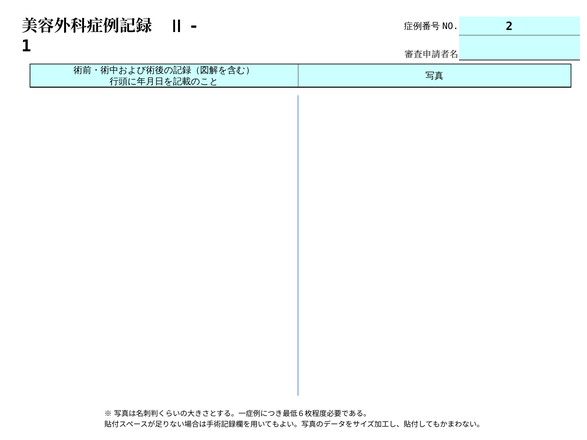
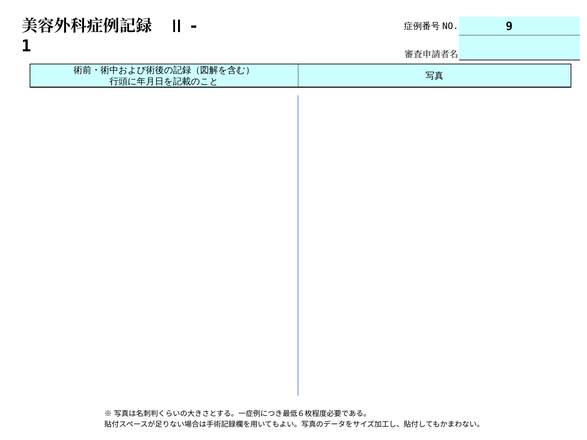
2: 2 -> 9 (509, 26)
